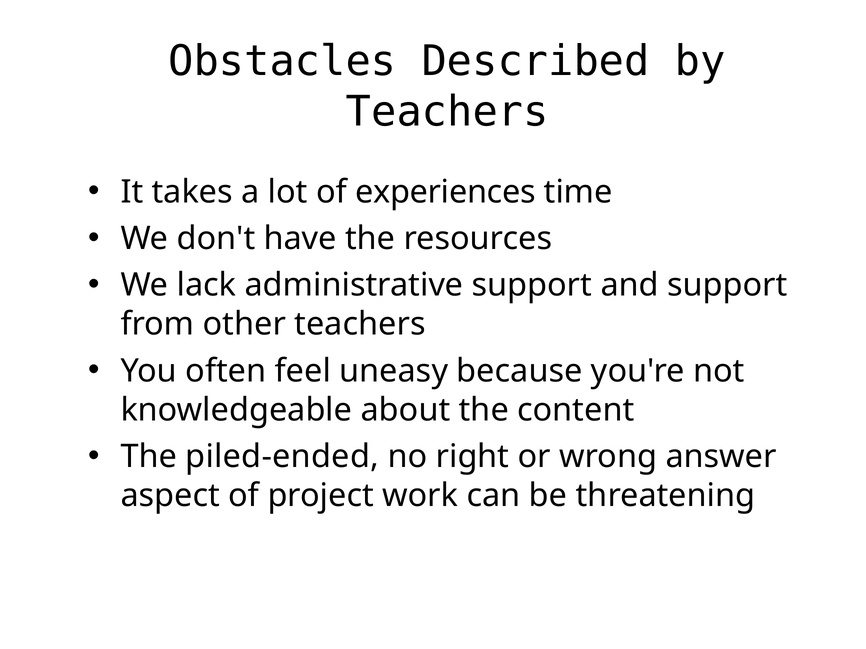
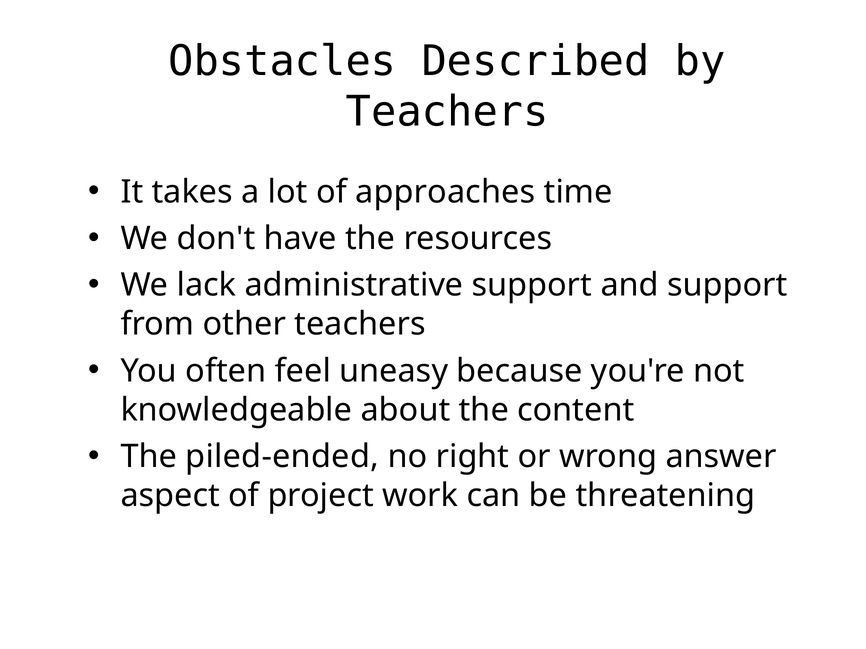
experiences: experiences -> approaches (445, 192)
